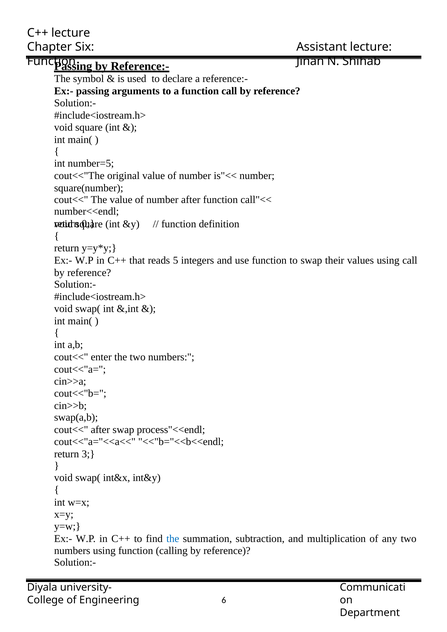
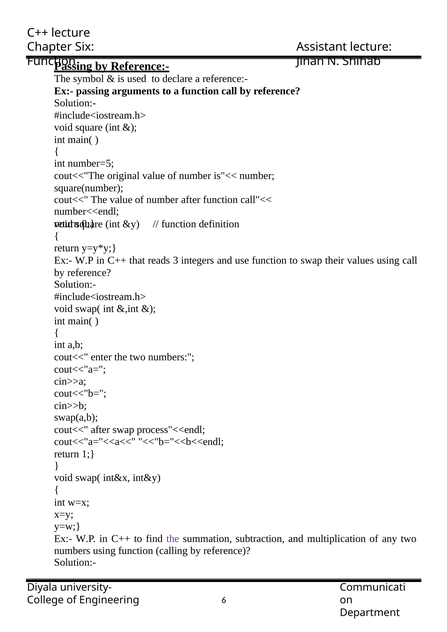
5: 5 -> 3 (176, 261)
3: 3 -> 1 (88, 454)
the colour: blue -> purple (173, 539)
